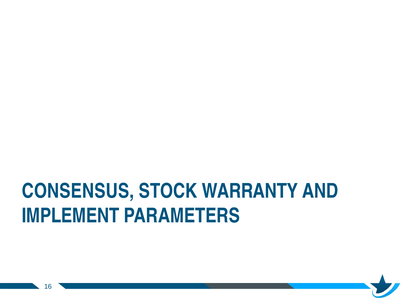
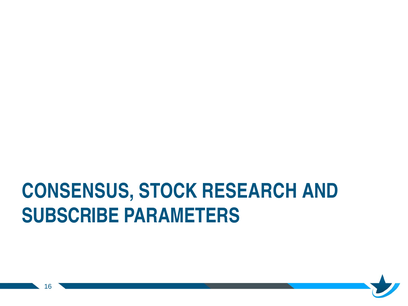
WARRANTY: WARRANTY -> RESEARCH (250, 191)
IMPLEMENT: IMPLEMENT -> SUBSCRIBE (71, 216)
